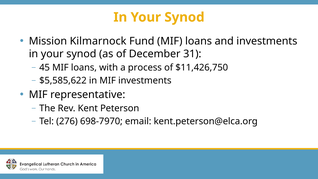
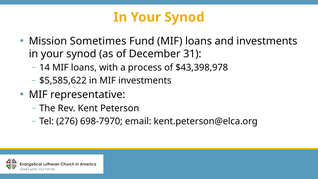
Kilmarnock: Kilmarnock -> Sometimes (98, 41)
45: 45 -> 14 (45, 68)
$11,426,750: $11,426,750 -> $43,398,978 (202, 68)
